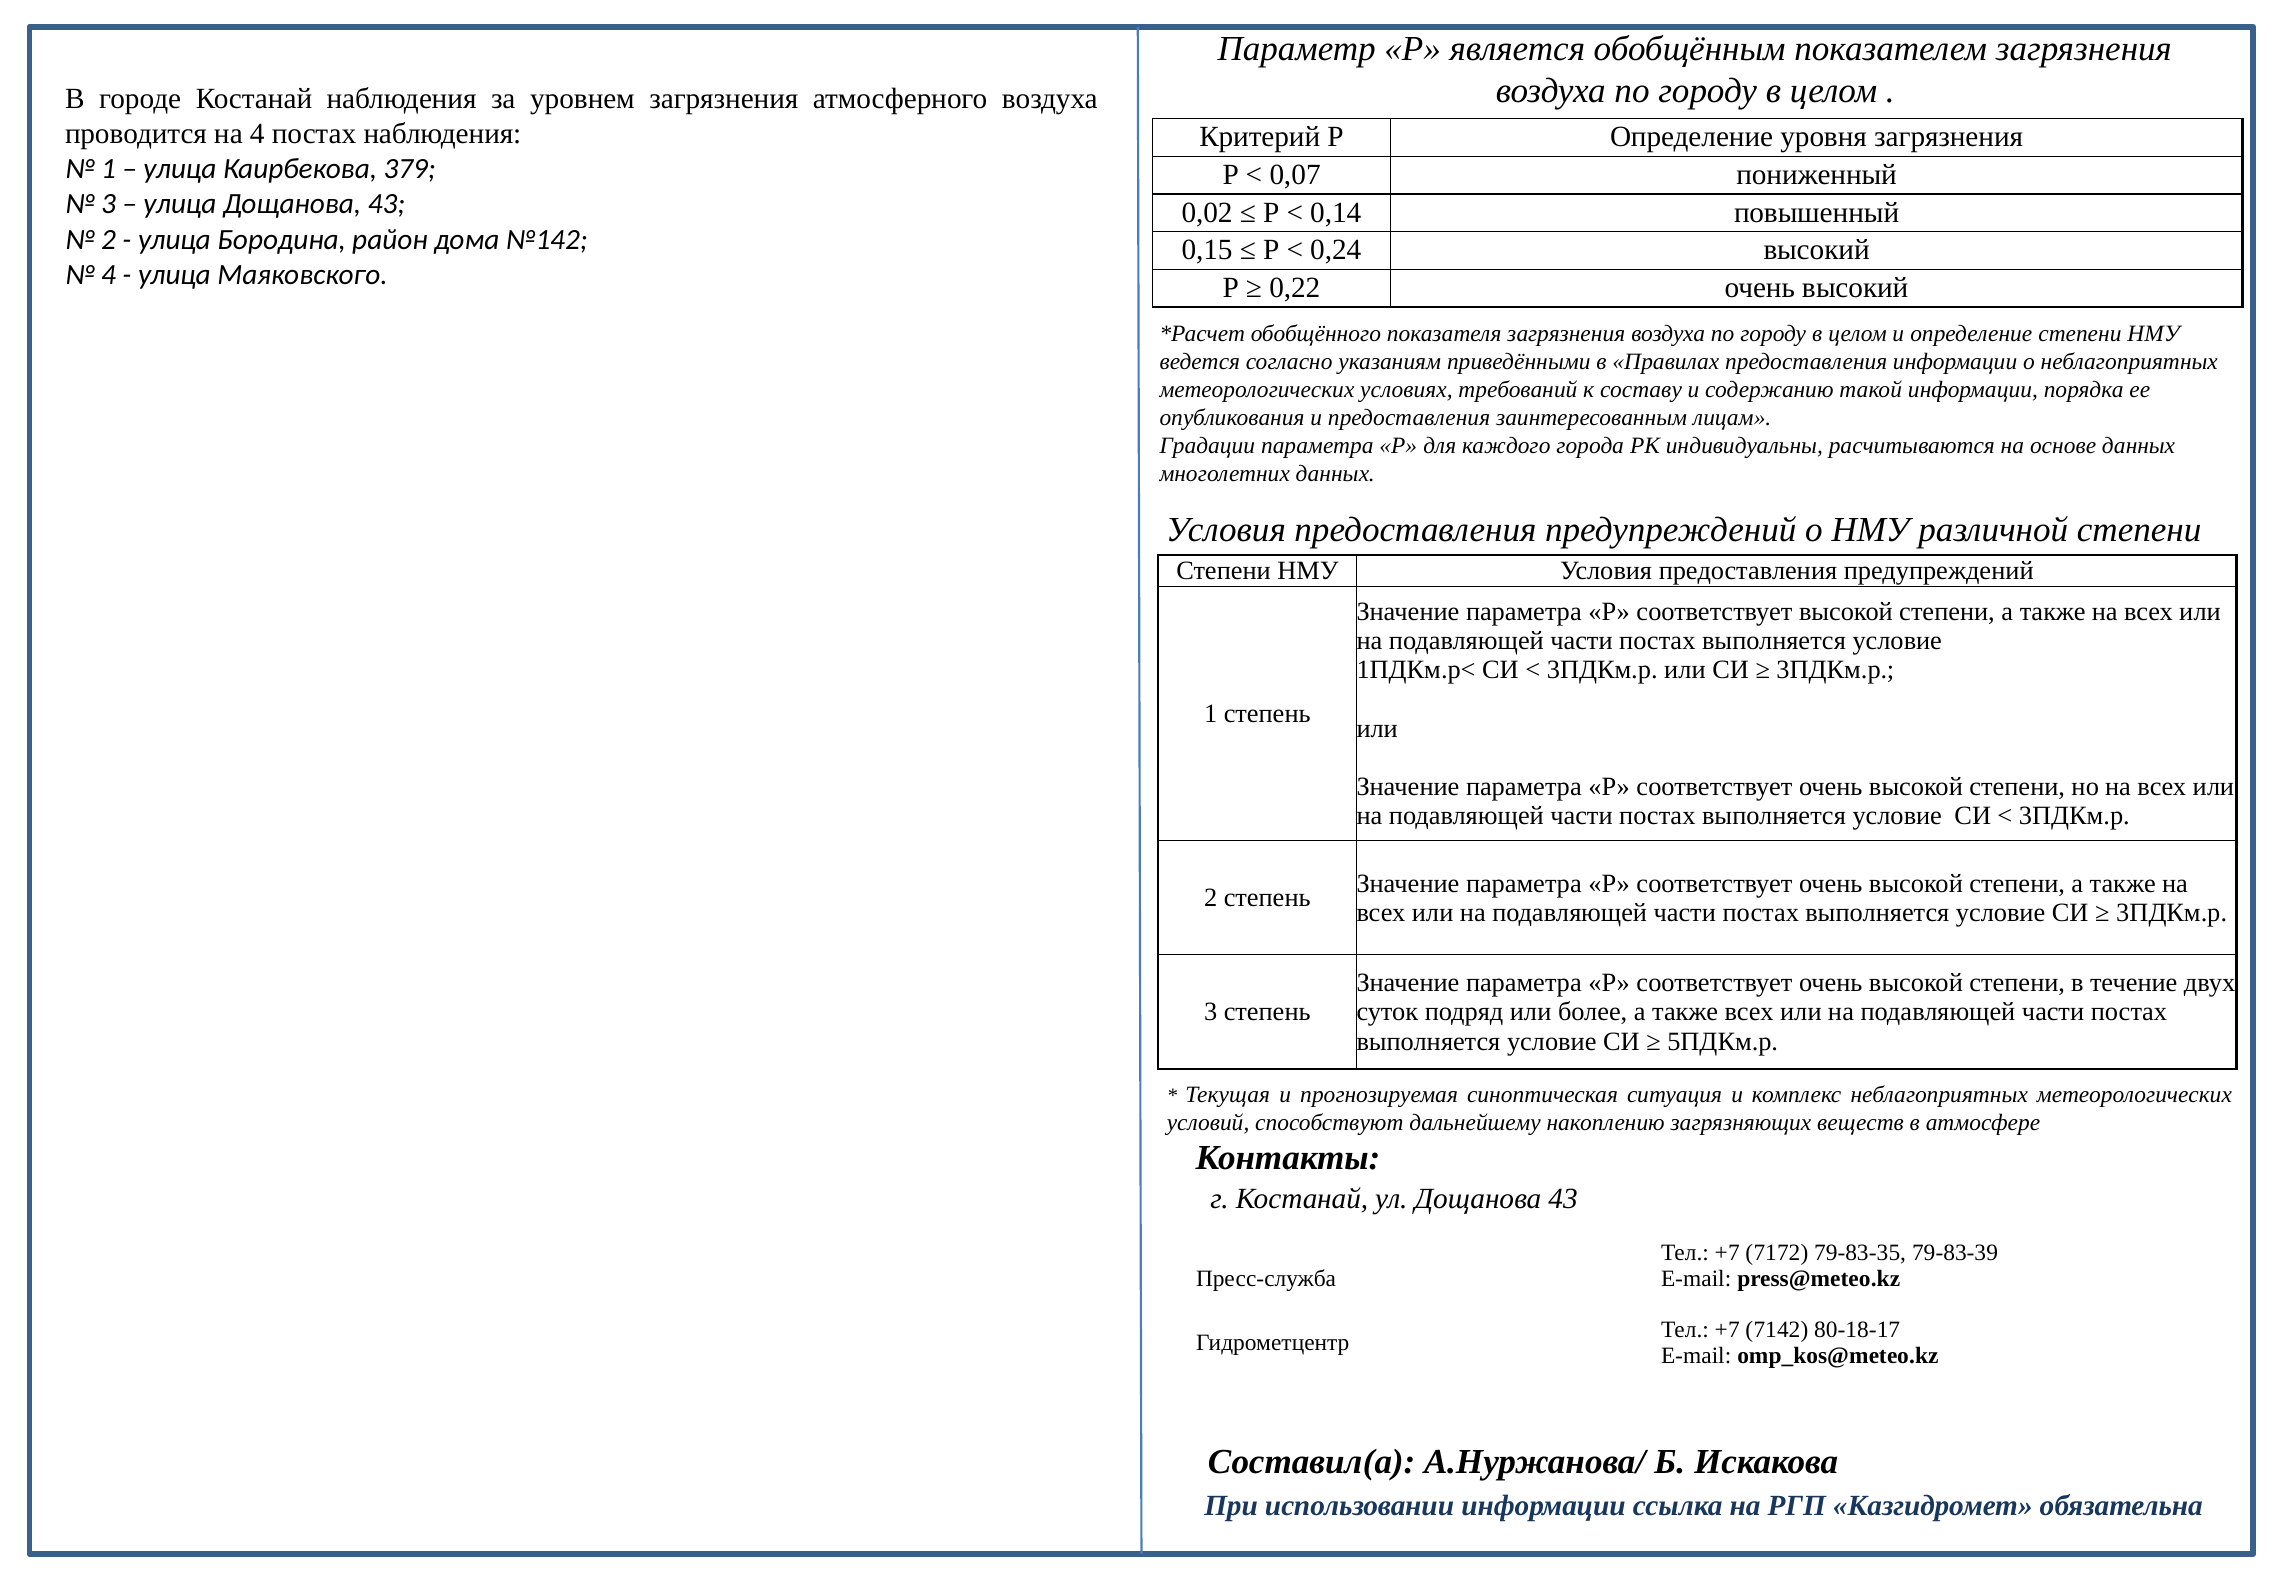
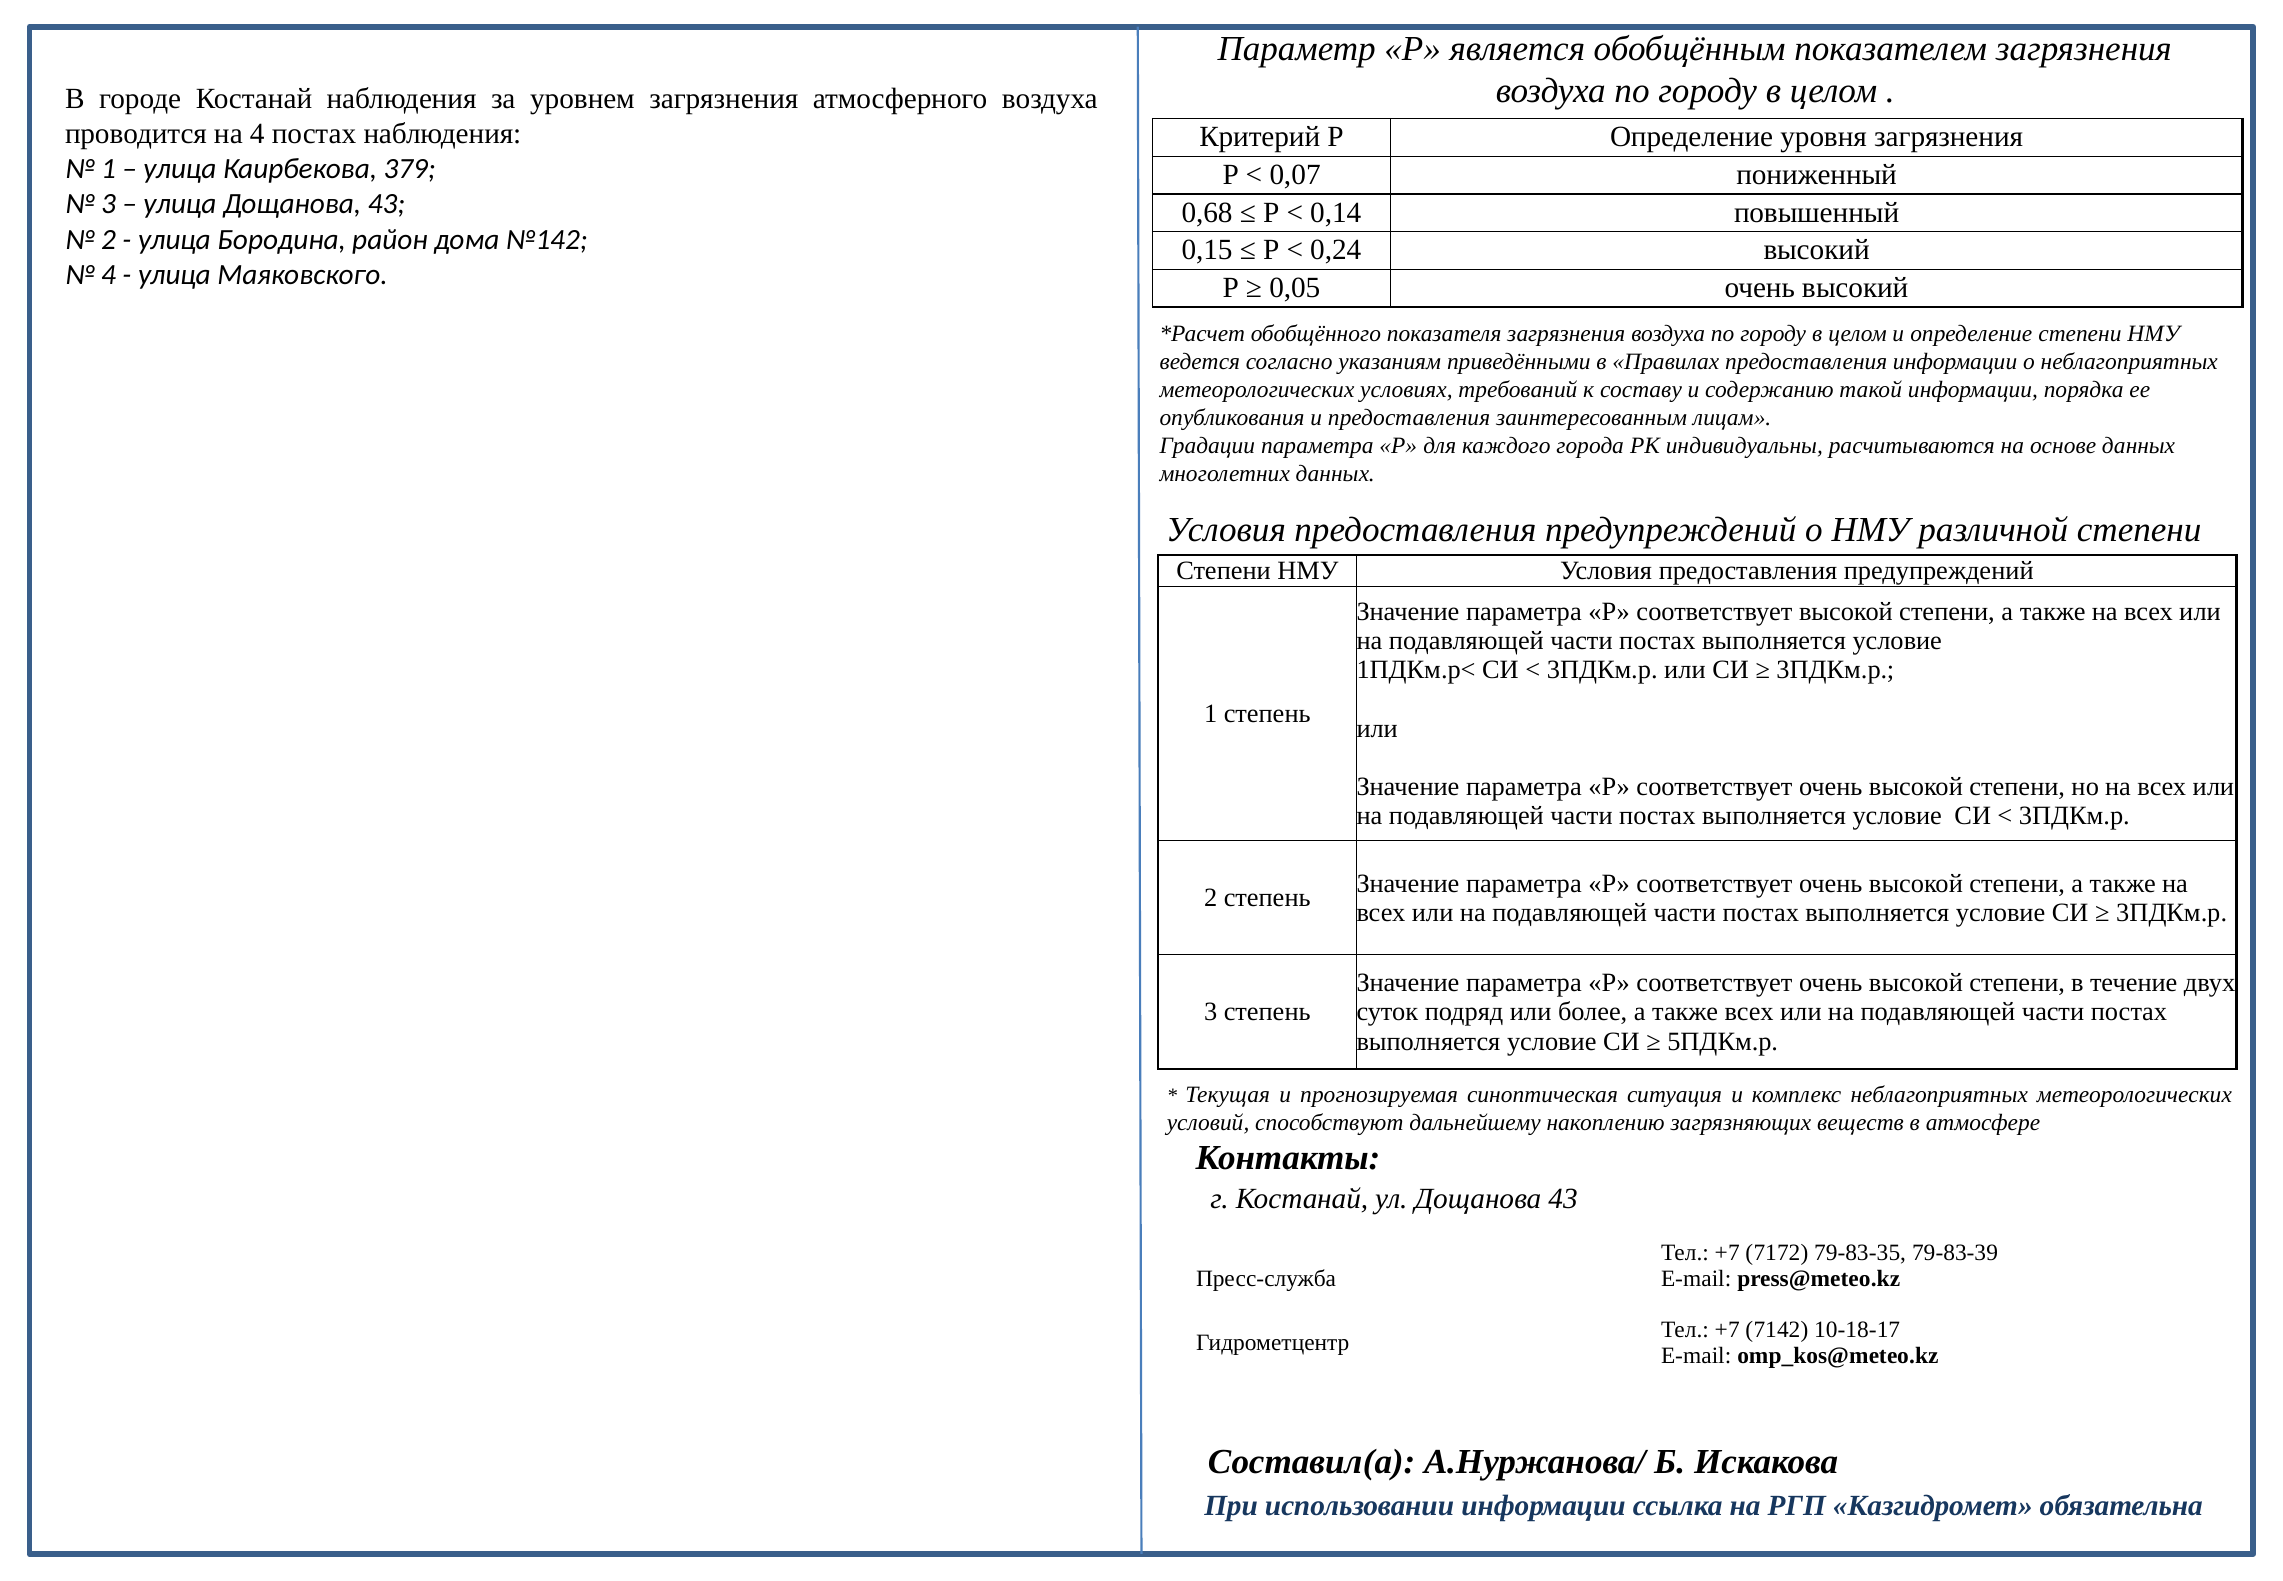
0,02: 0,02 -> 0,68 (1207, 212)
0,22: 0,22 -> 0,05 (1295, 288)
80-18-17: 80-18-17 -> 10-18-17 (1857, 1330)
